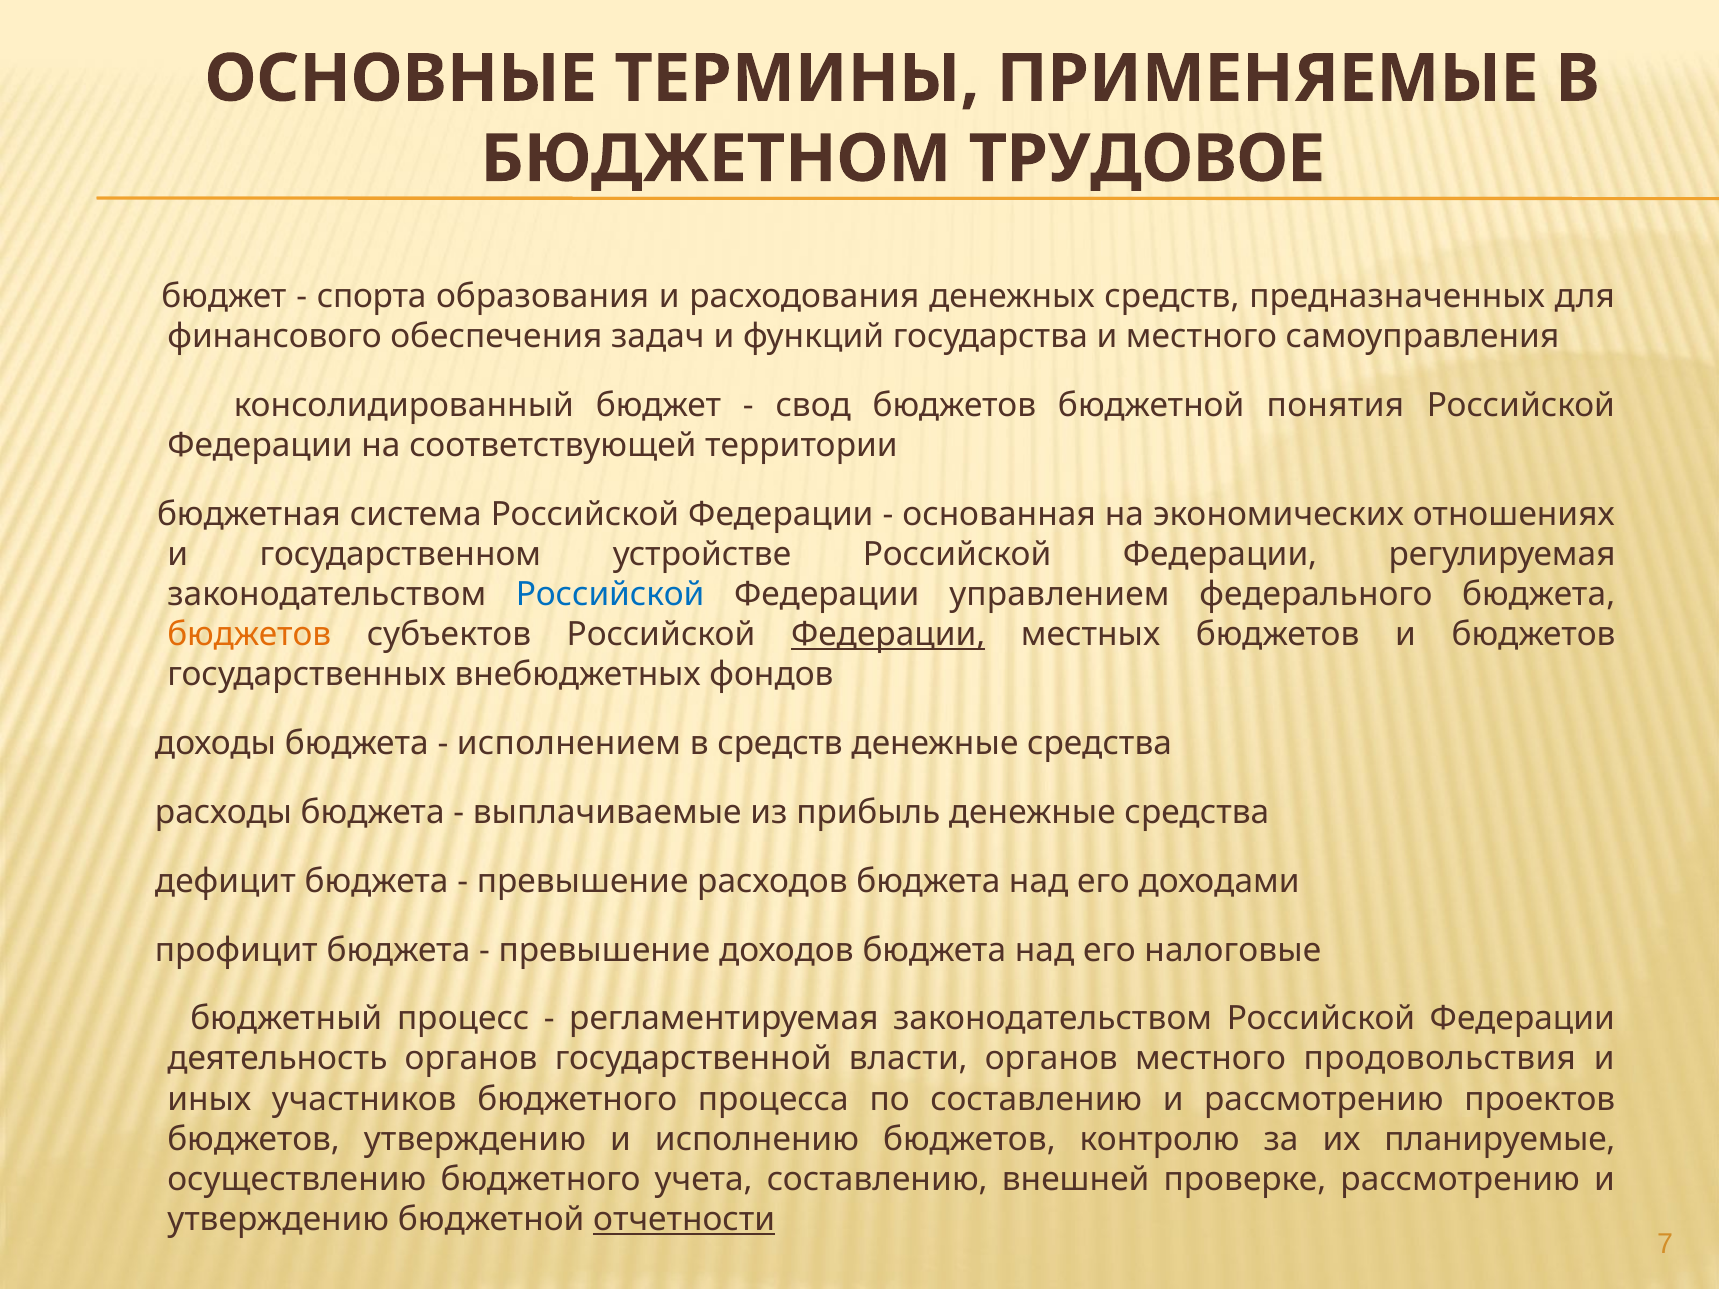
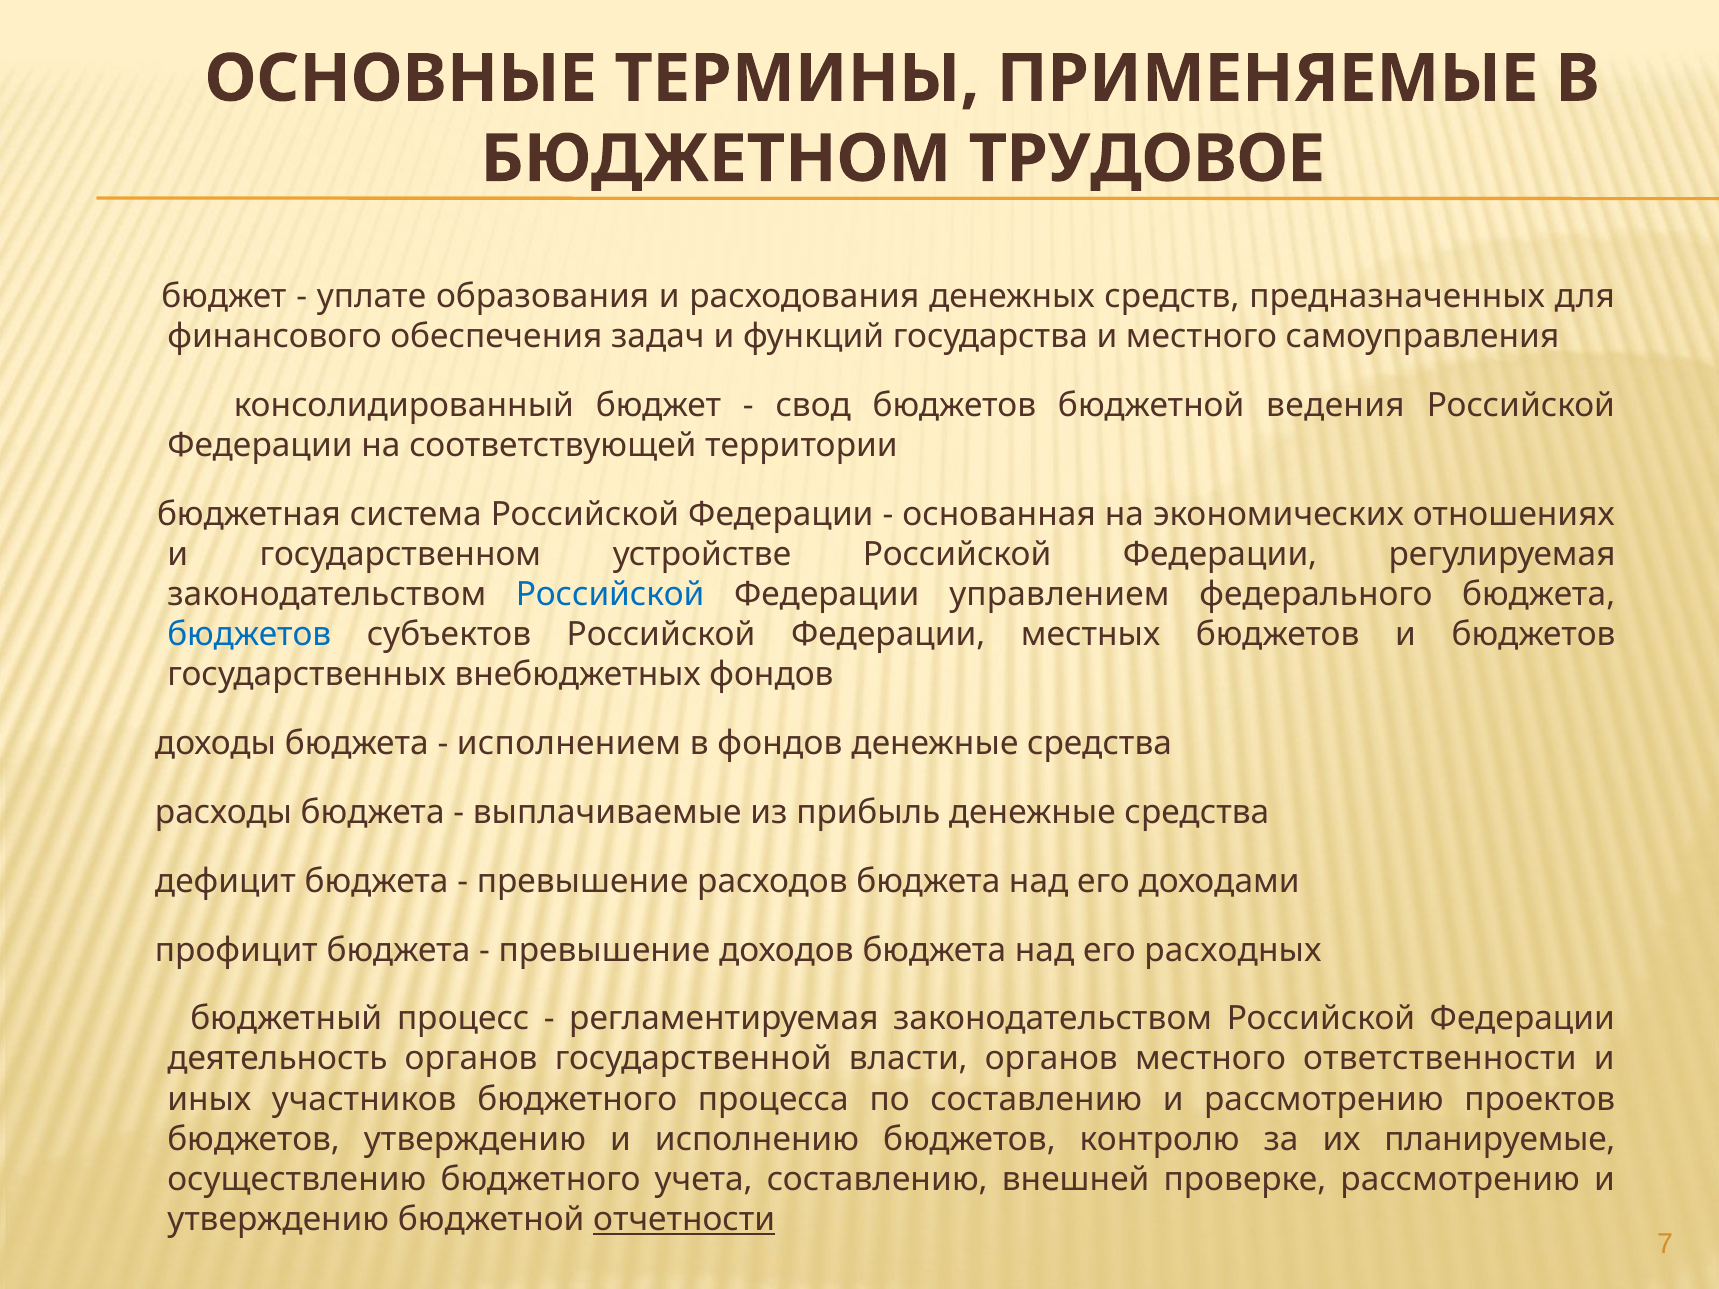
спорта: спорта -> уплате (372, 296)
понятия: понятия -> ведения (1335, 405)
бюджетов colour: orange -> blue (249, 635)
Федерации underline: present -> none (888, 635)
в средств: средств -> фондов (780, 744)
налоговые: налоговые -> расходных (1233, 950)
продовольствия: продовольствия -> ответственности (1440, 1059)
